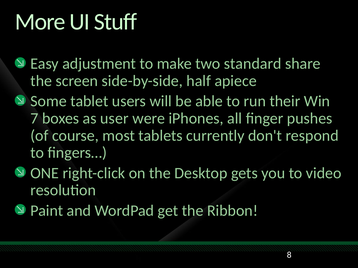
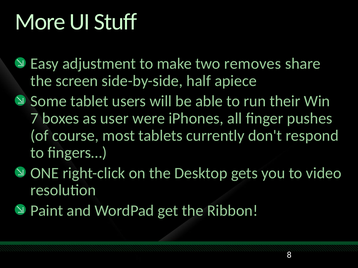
standard: standard -> removes (253, 64)
